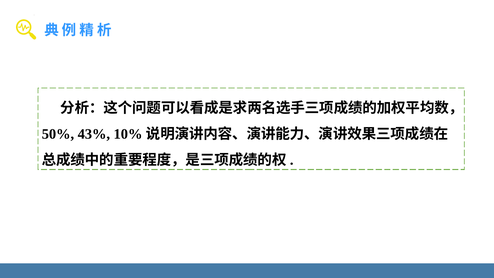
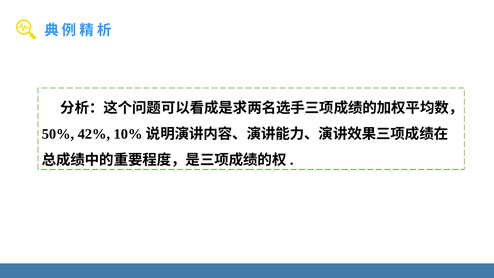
43%: 43% -> 42% (94, 134)
